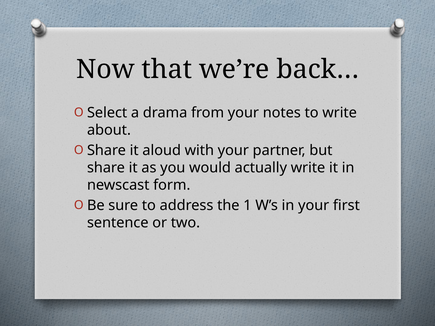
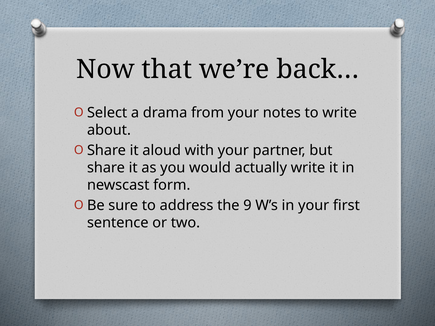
1: 1 -> 9 (247, 206)
